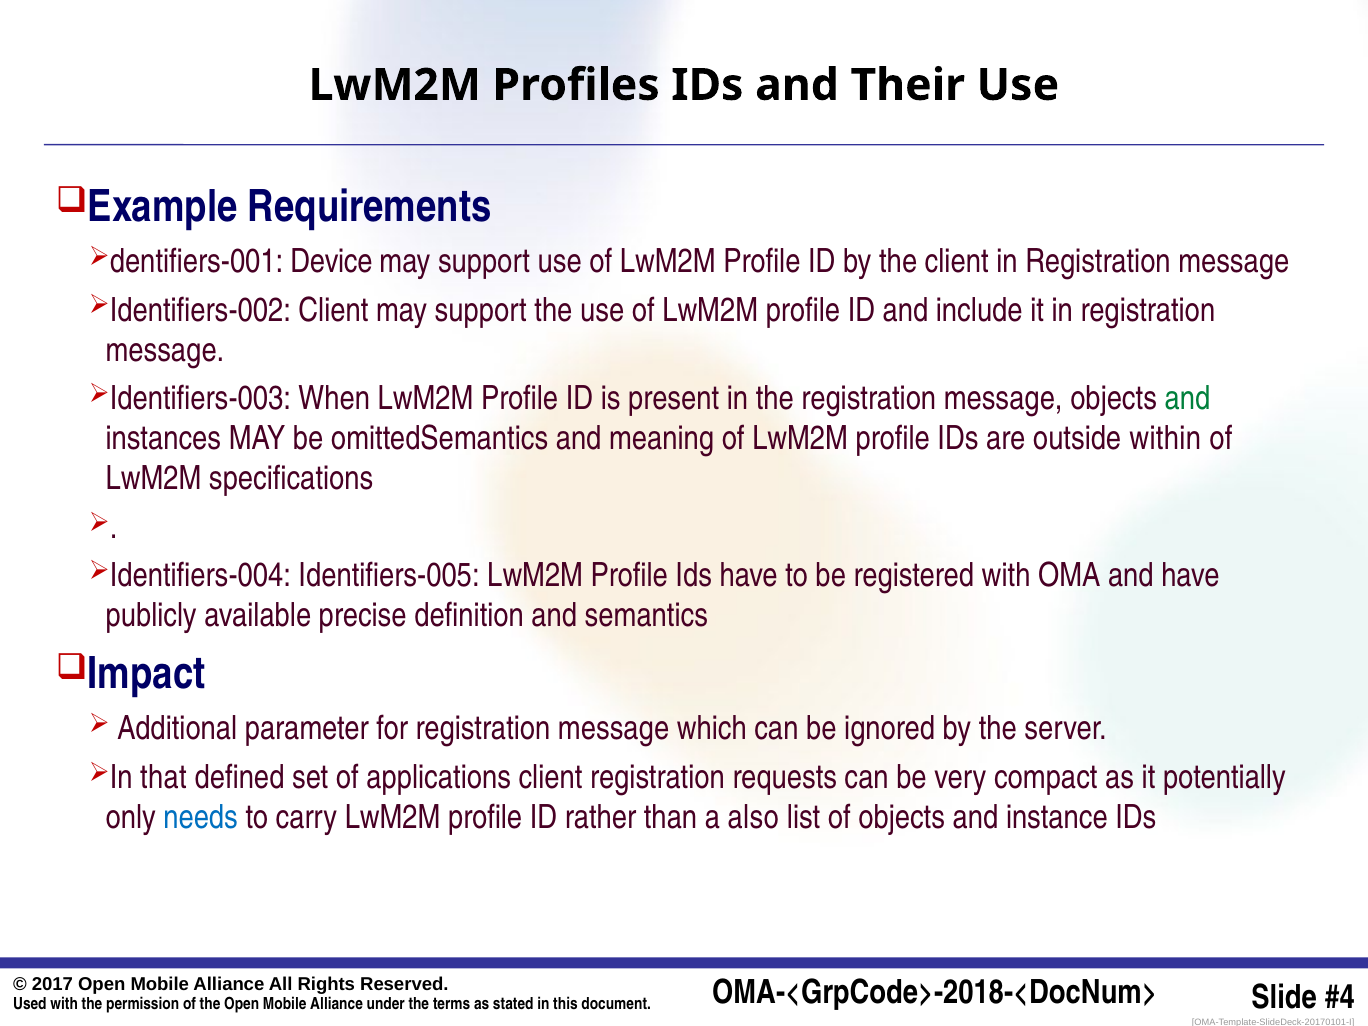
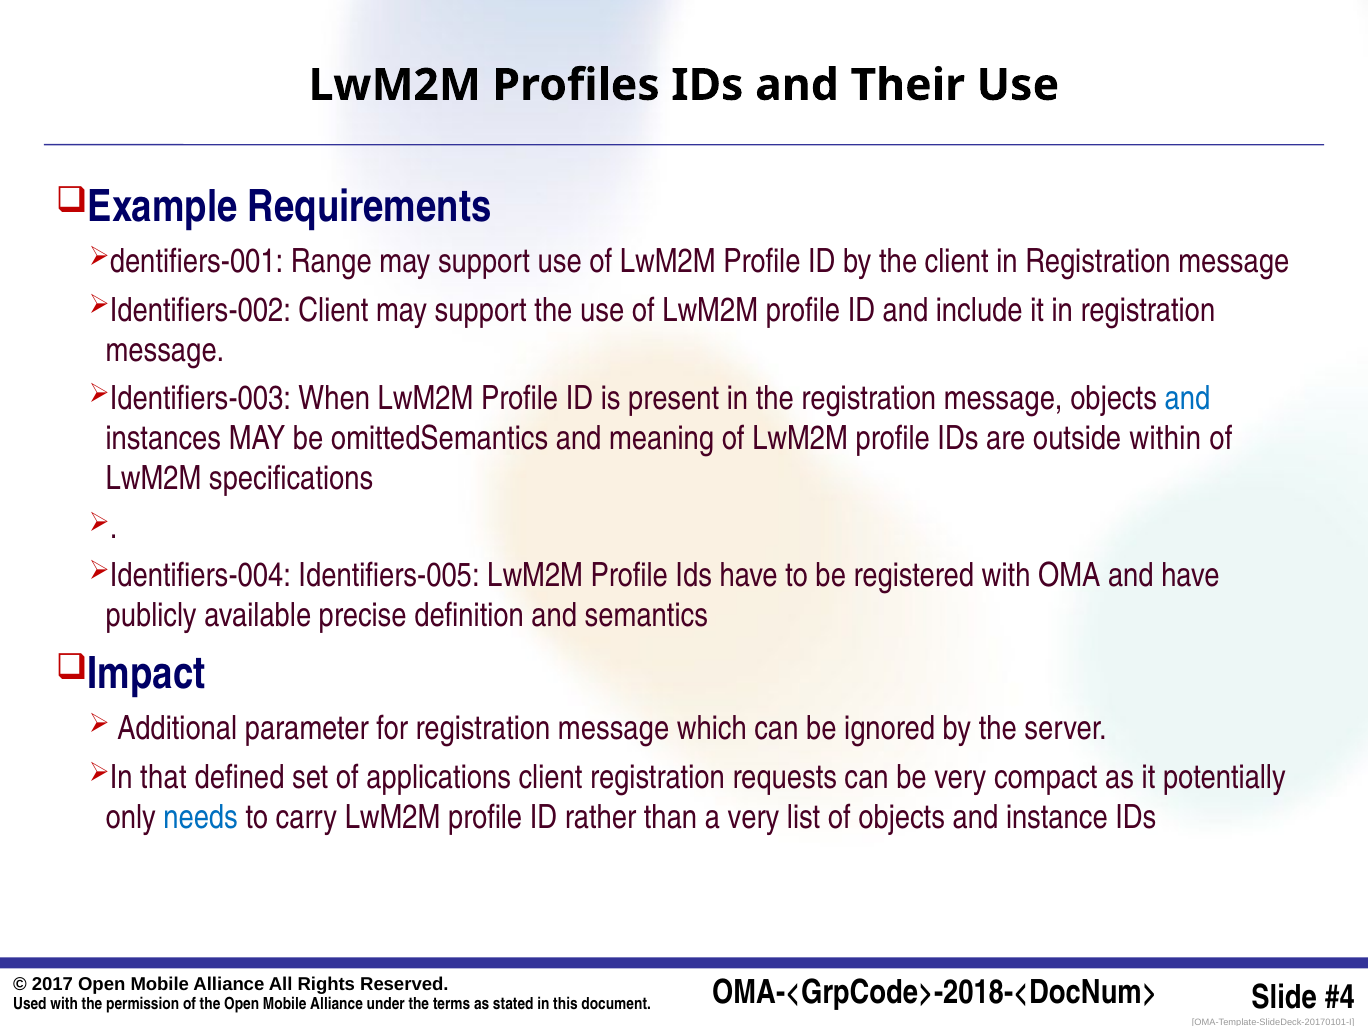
Device: Device -> Range (331, 262)
and colour: green -> blue (1188, 399)
a also: also -> very (753, 817)
